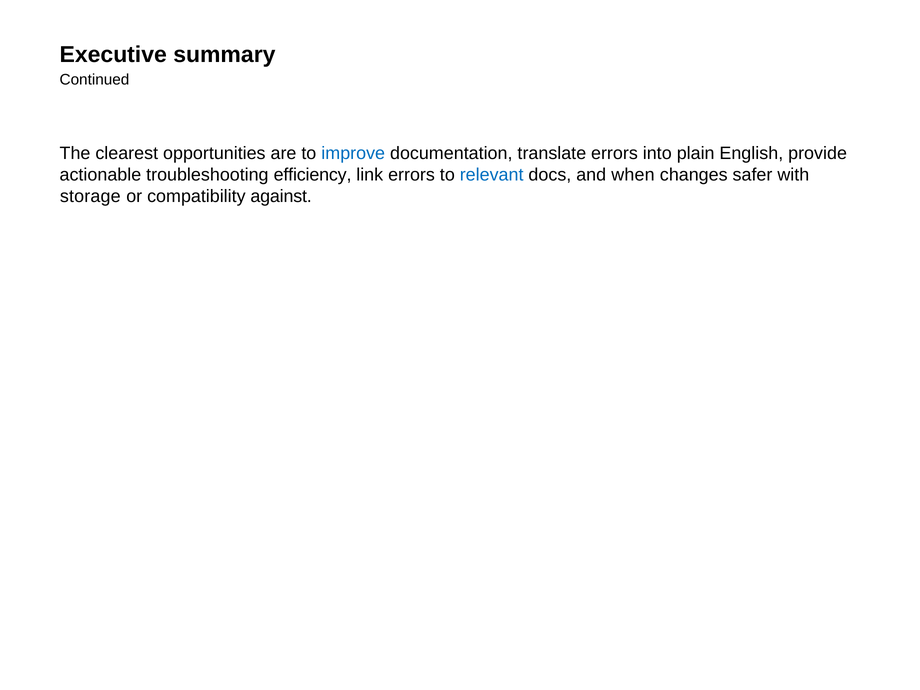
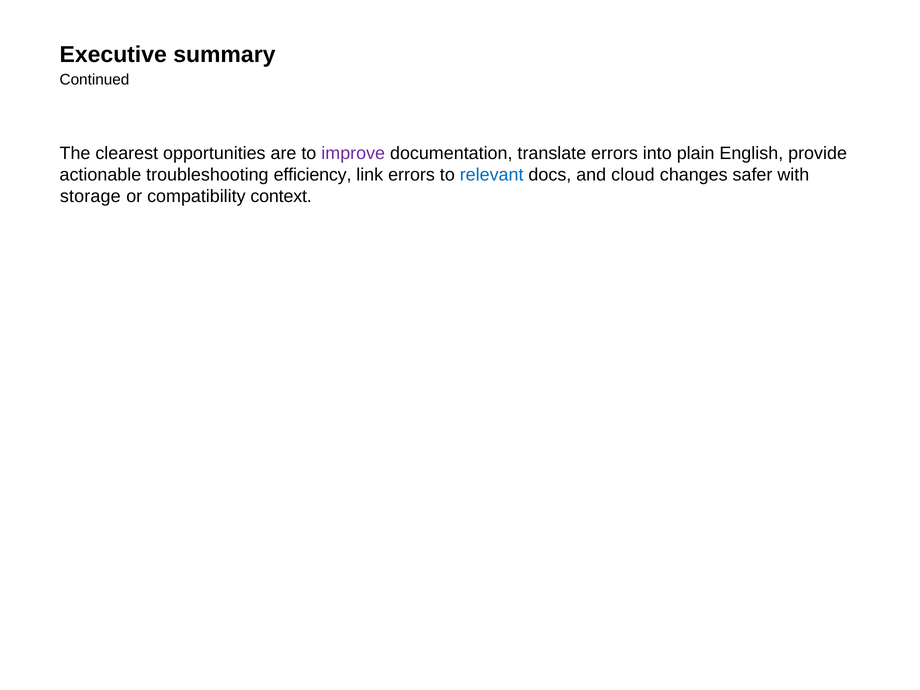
improve colour: blue -> purple (353, 153)
when: when -> cloud (633, 175)
against: against -> context (281, 196)
